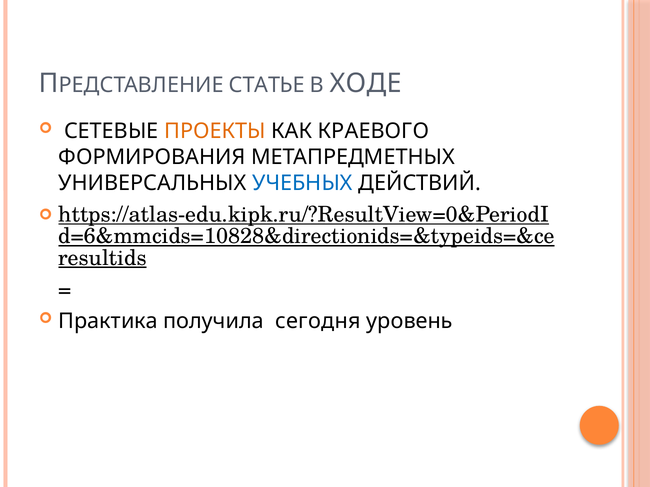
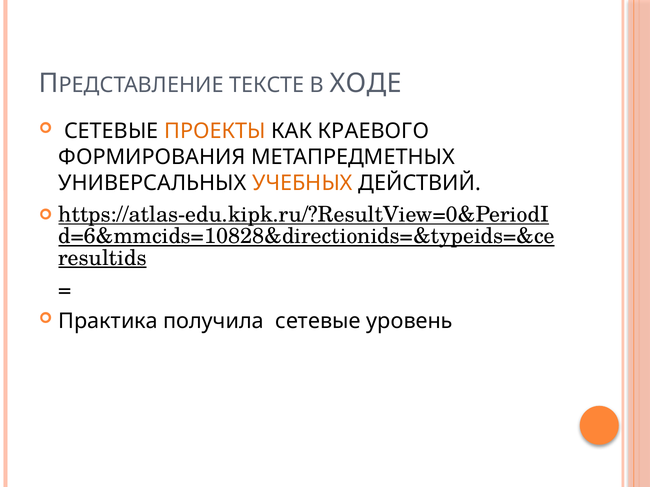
СТАТЬЕ: СТАТЬЕ -> ТЕКСТЕ (267, 85)
УЧЕБНЫХ colour: blue -> orange (302, 183)
получила сегодня: сегодня -> сетевые (318, 321)
